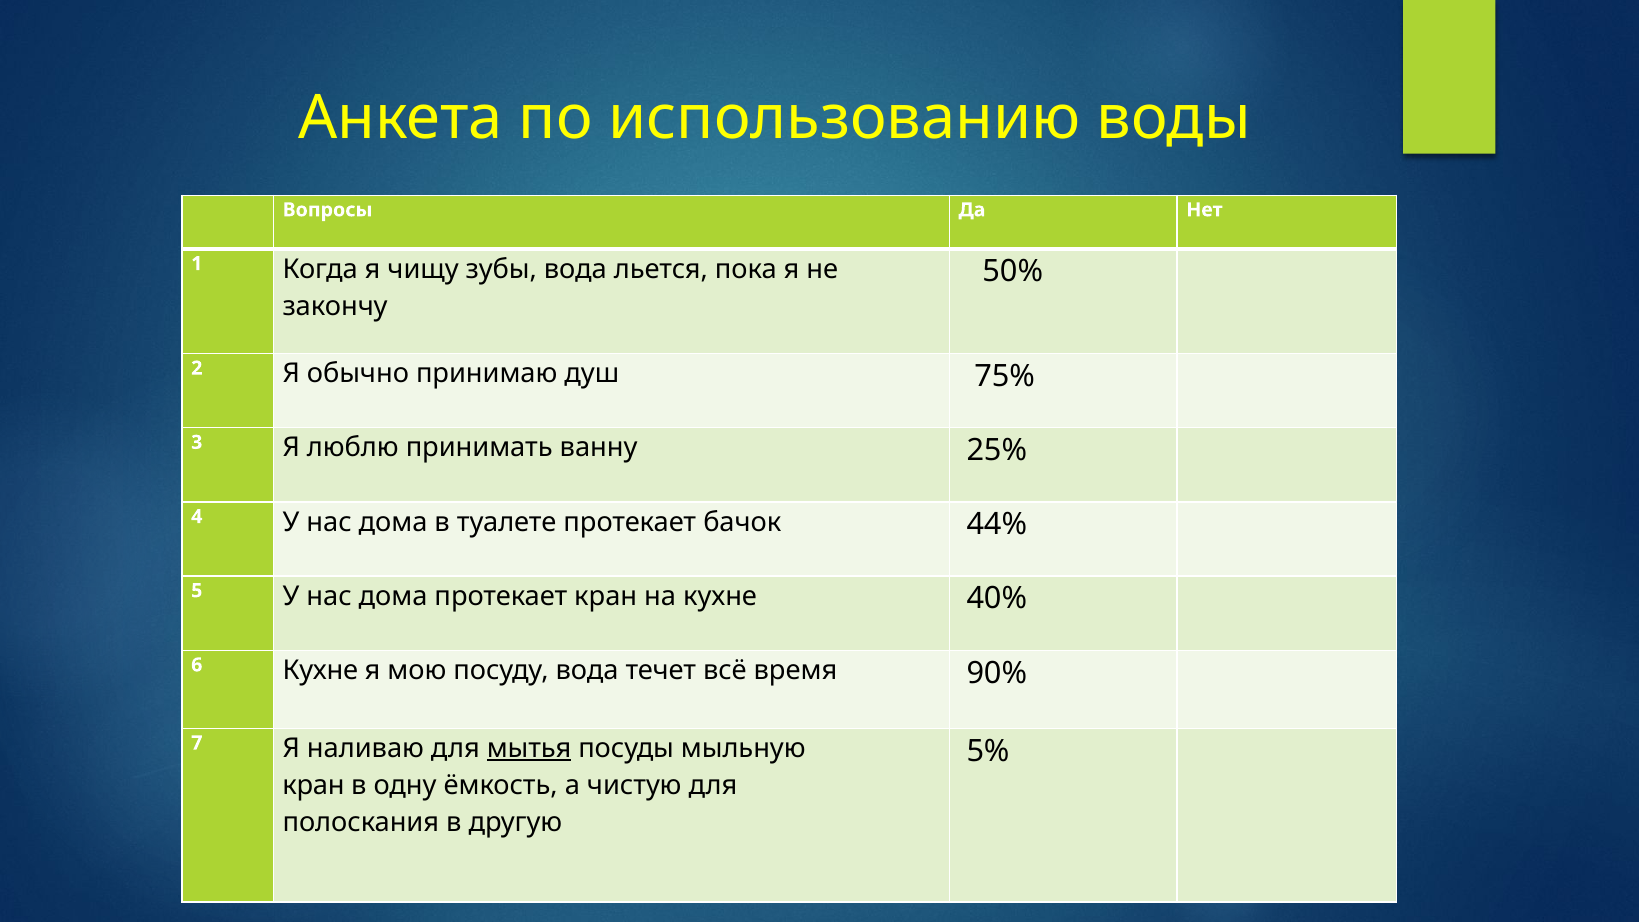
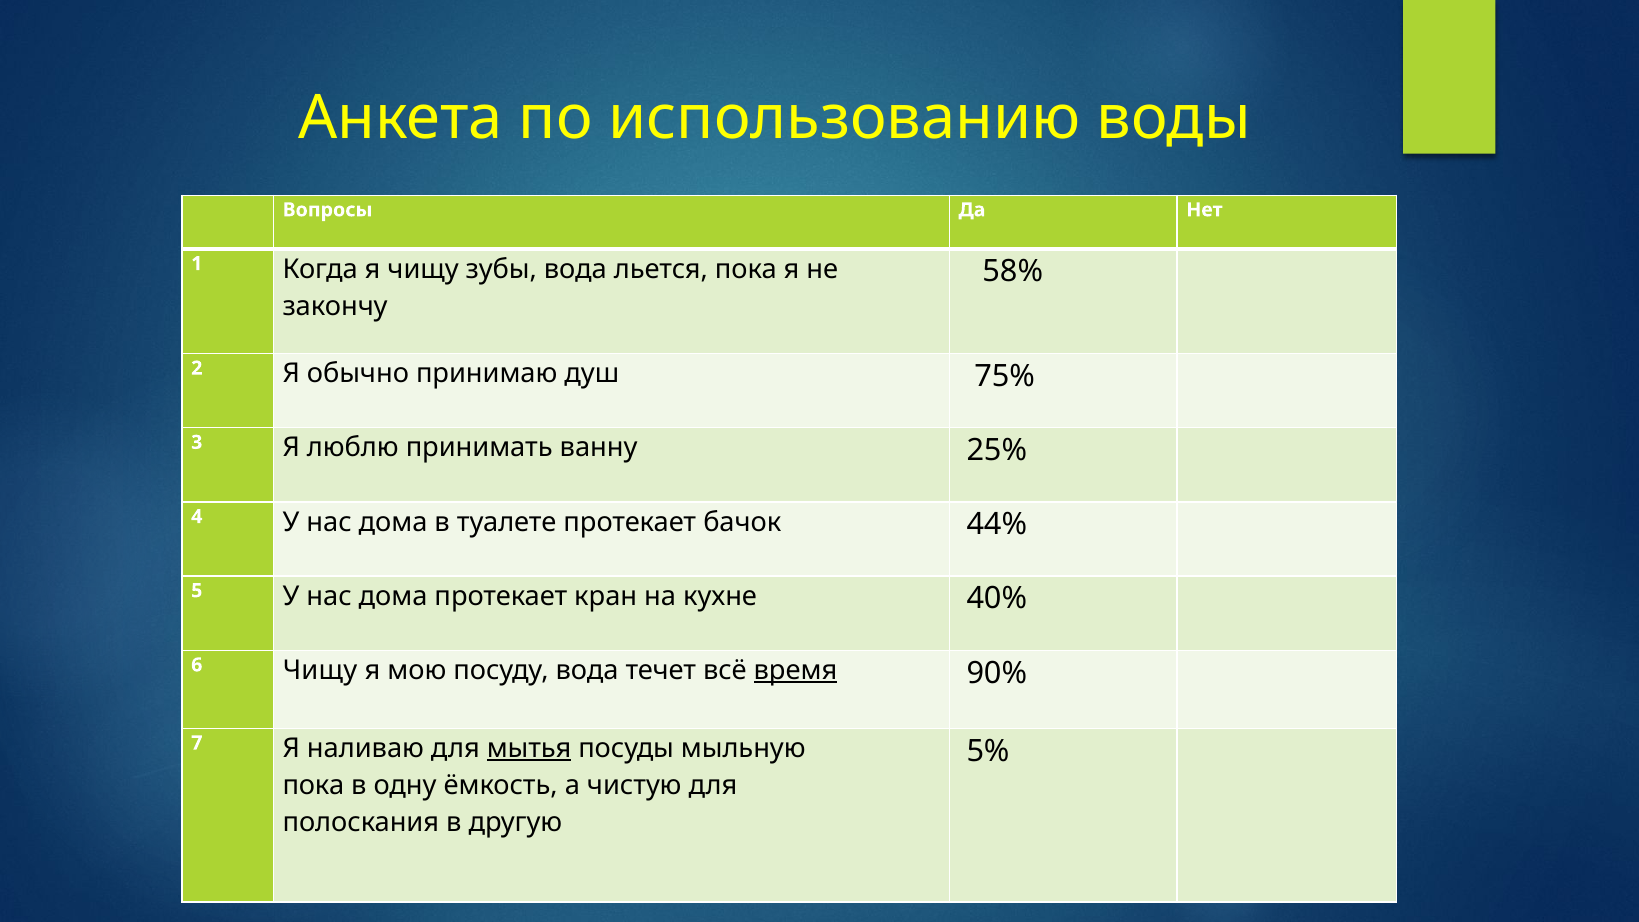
50%: 50% -> 58% (1013, 272)
6 Кухне: Кухне -> Чищу (320, 670)
время underline: none -> present (795, 670)
кран: кран -> пока (314, 785)
